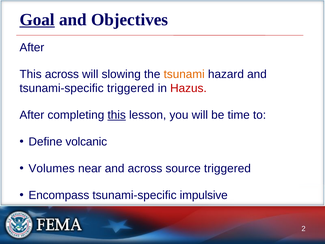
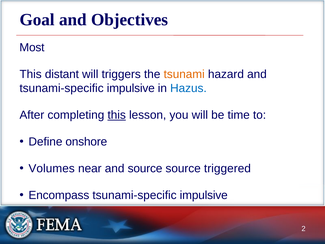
Goal underline: present -> none (37, 20)
After: After -> Most (32, 47)
This across: across -> distant (62, 74)
slowing: slowing -> triggers (121, 74)
triggered: triggered -> impulsive (131, 88)
Hazus colour: red -> blue (188, 88)
volcanic: volcanic -> onshore (86, 142)
and across: across -> source (145, 168)
